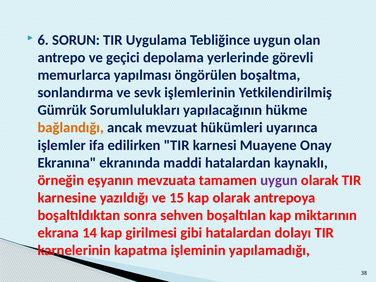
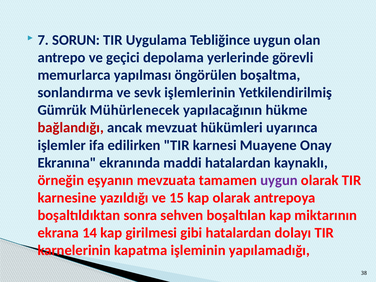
6: 6 -> 7 (43, 40)
Sorumlulukları: Sorumlulukları -> Mühürlenecek (135, 110)
bağlandığı colour: orange -> red (71, 128)
